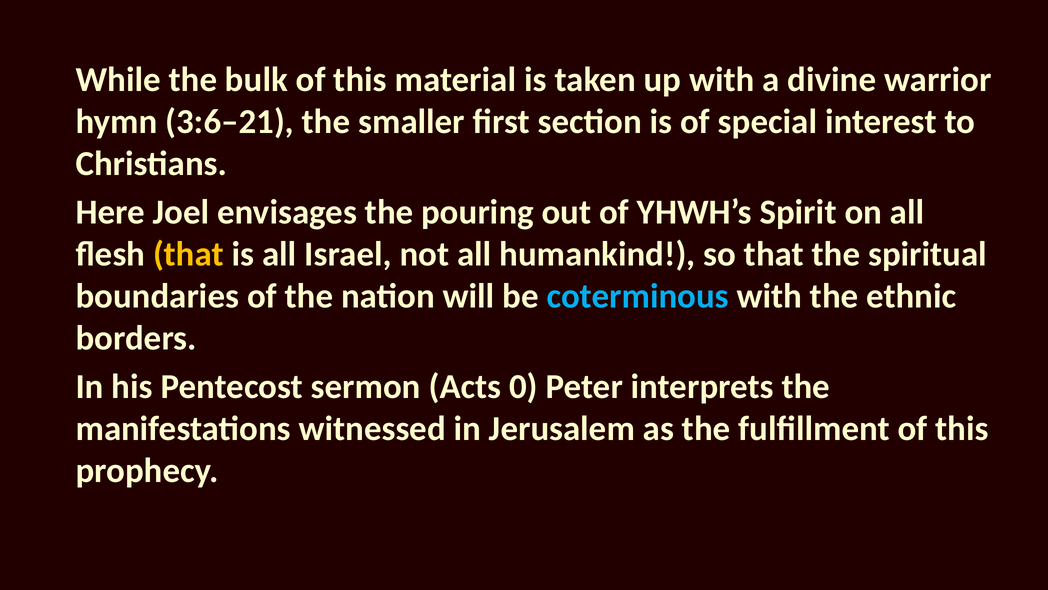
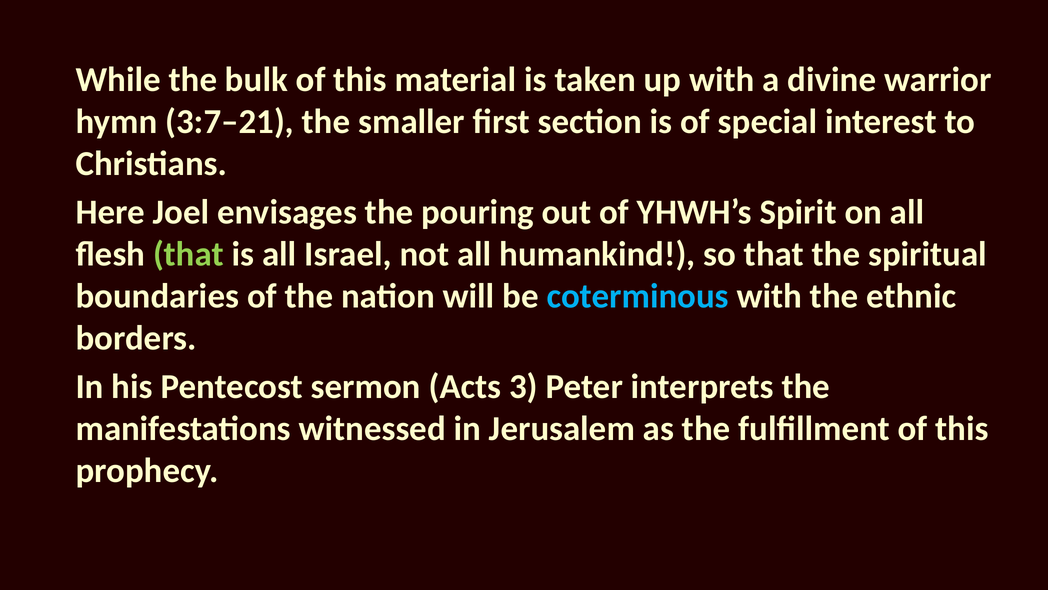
3:6–21: 3:6–21 -> 3:7–21 (230, 122)
that colour: yellow -> light green (188, 254)
0: 0 -> 3 (524, 386)
